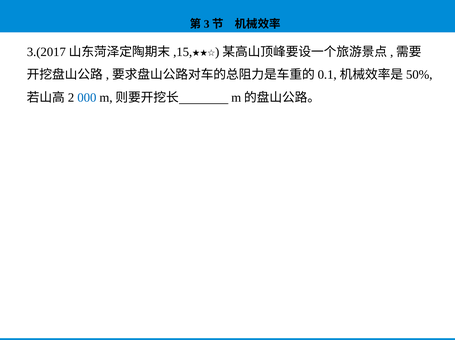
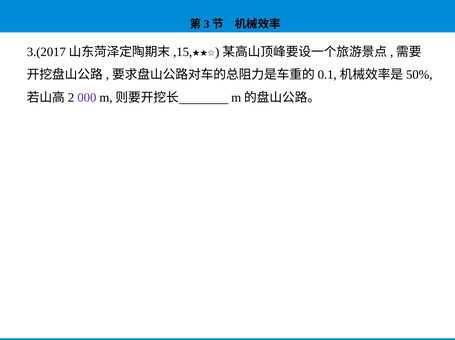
000 colour: blue -> purple (87, 98)
